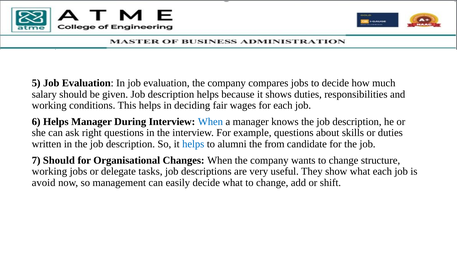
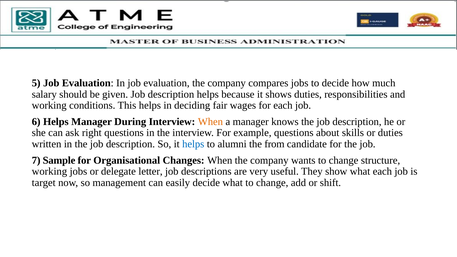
When colour: blue -> orange (210, 122)
7 Should: Should -> Sample (59, 160)
tasks: tasks -> letter (151, 172)
avoid: avoid -> target (44, 183)
